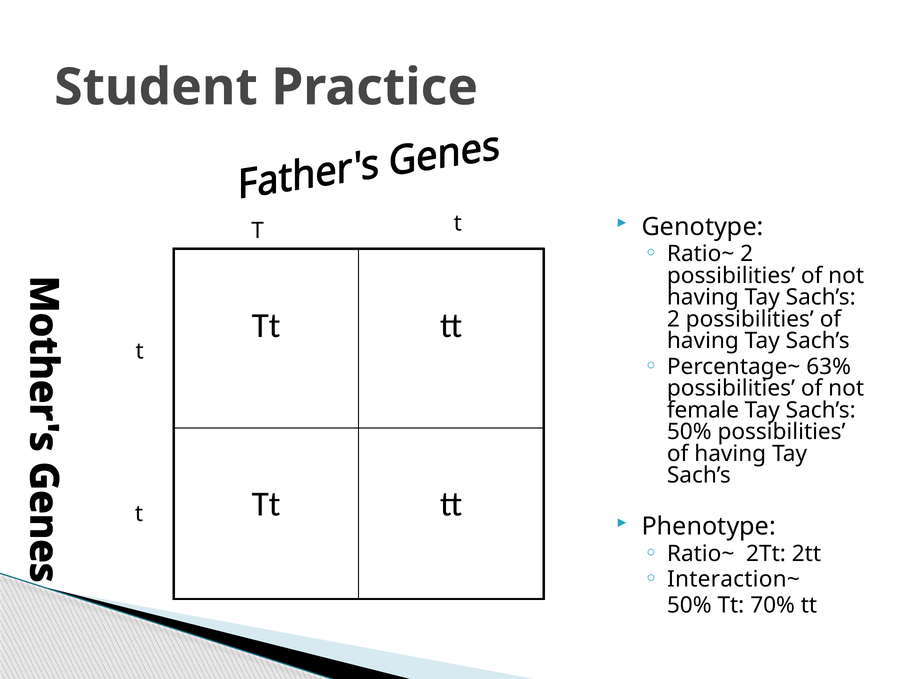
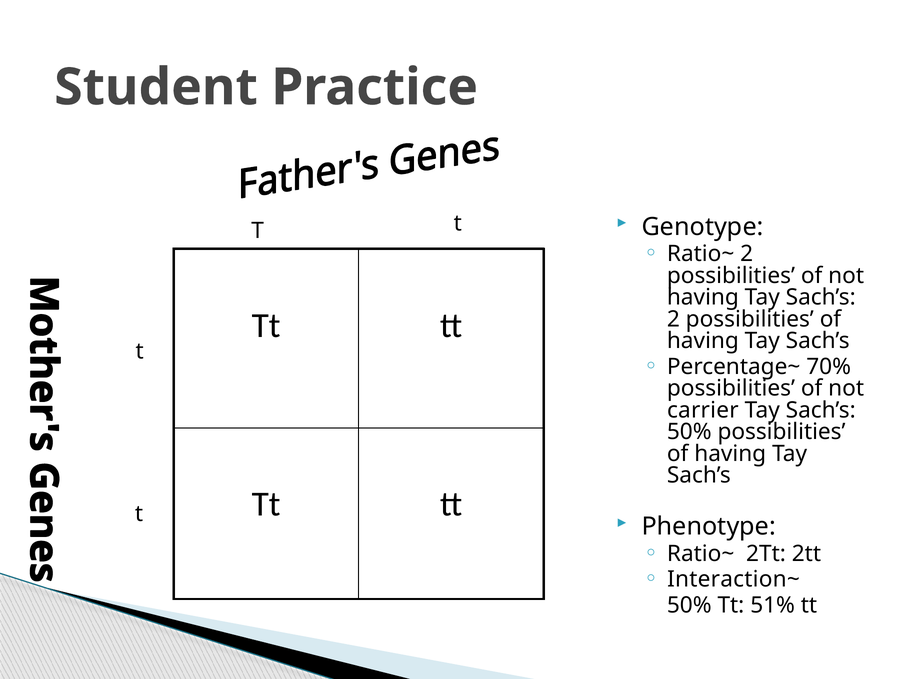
63%: 63% -> 70% (829, 367)
female: female -> carrier (703, 410)
70%: 70% -> 51% (773, 606)
